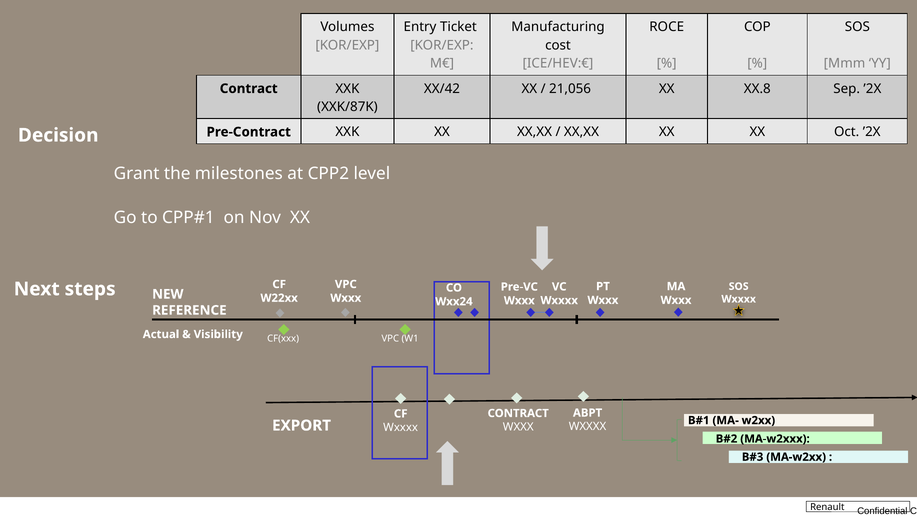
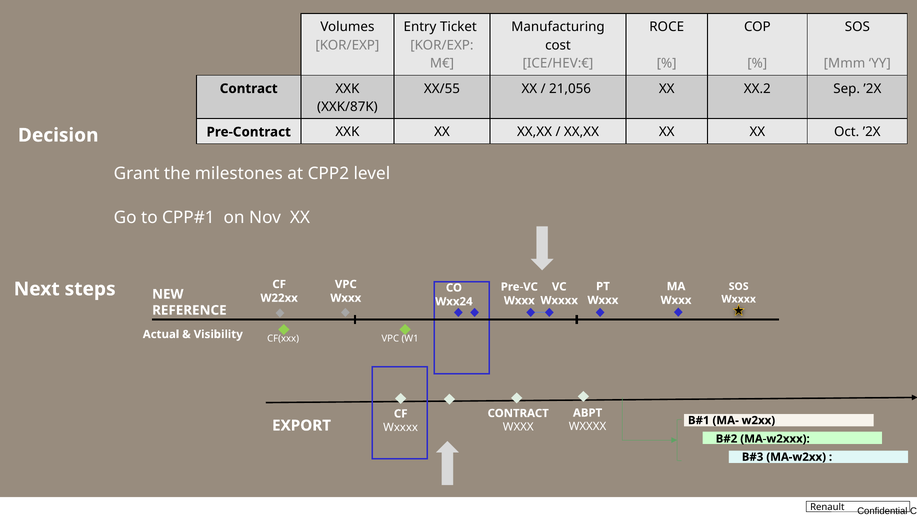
XX/42: XX/42 -> XX/55 (442, 89)
XX.8: XX.8 -> XX.2 (757, 89)
